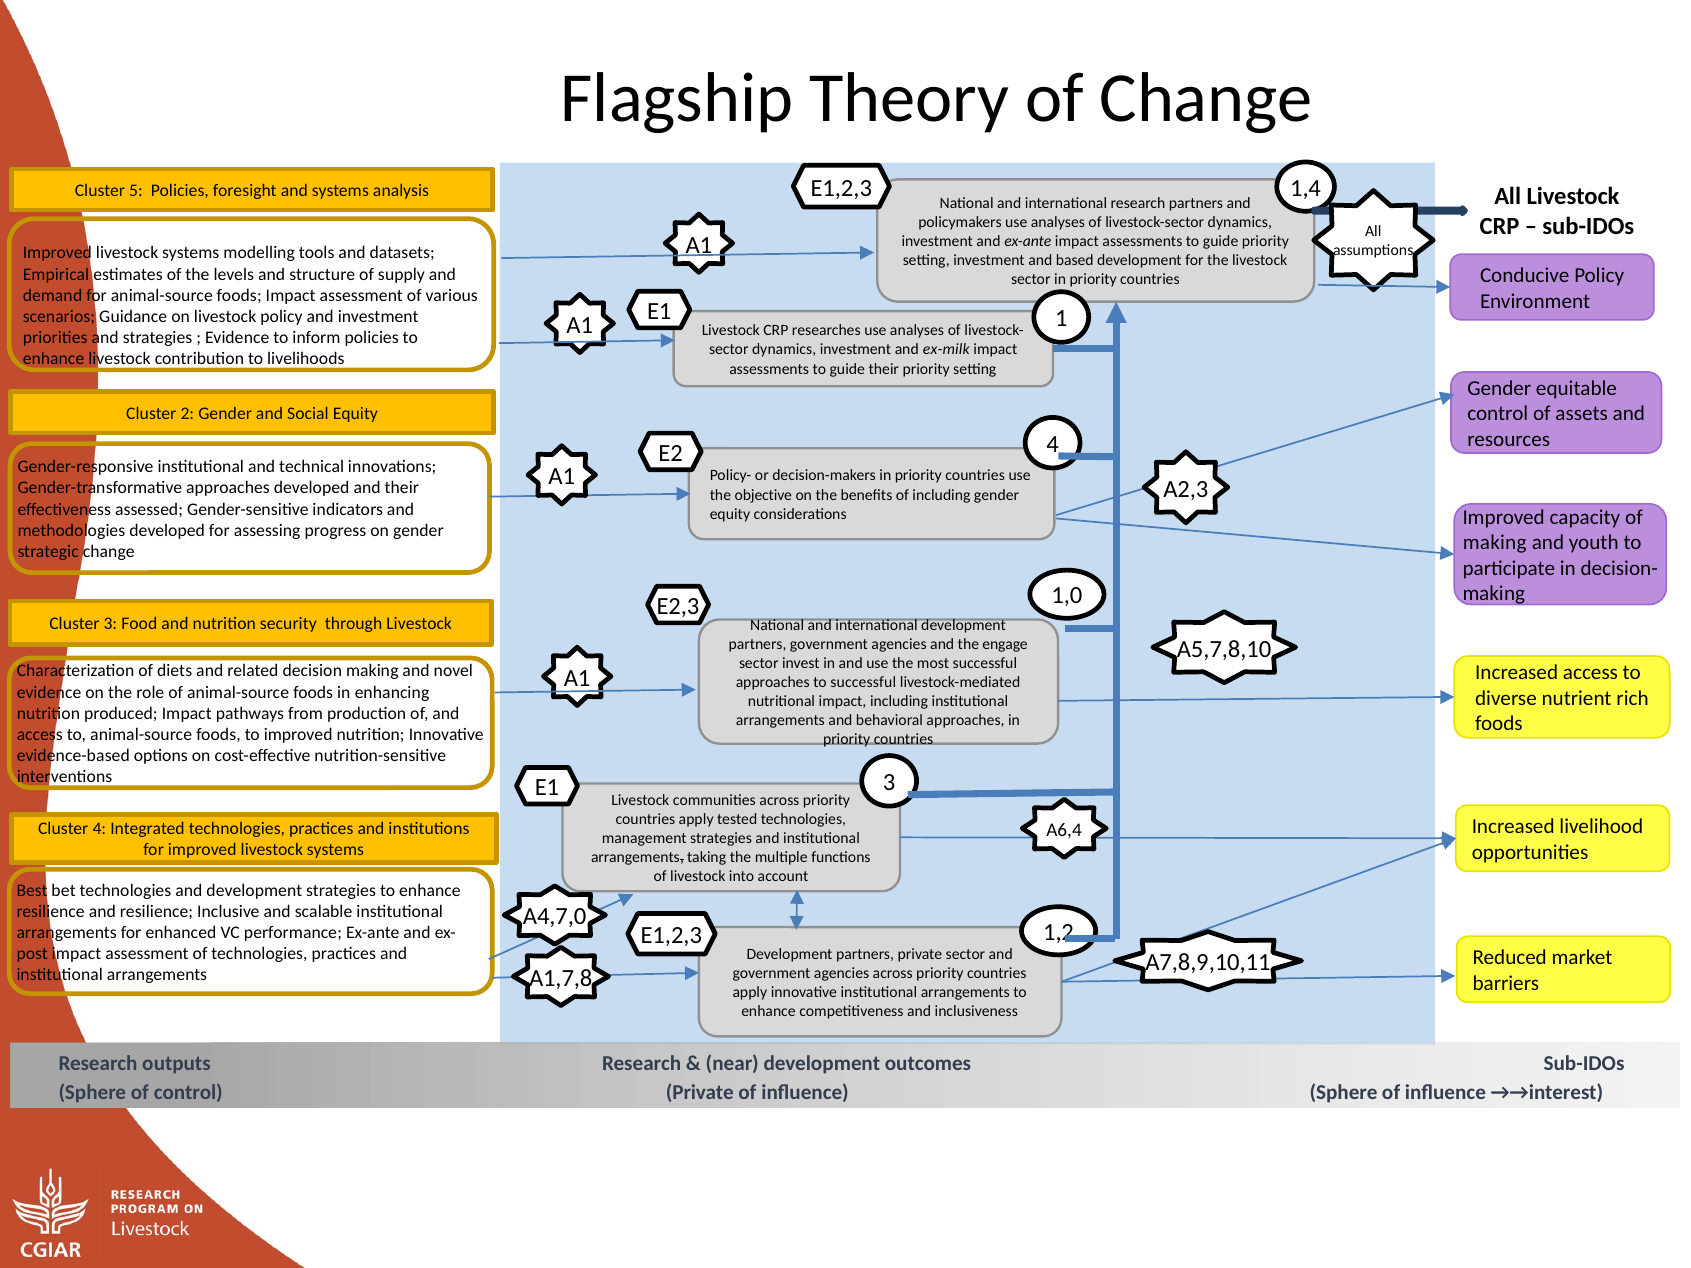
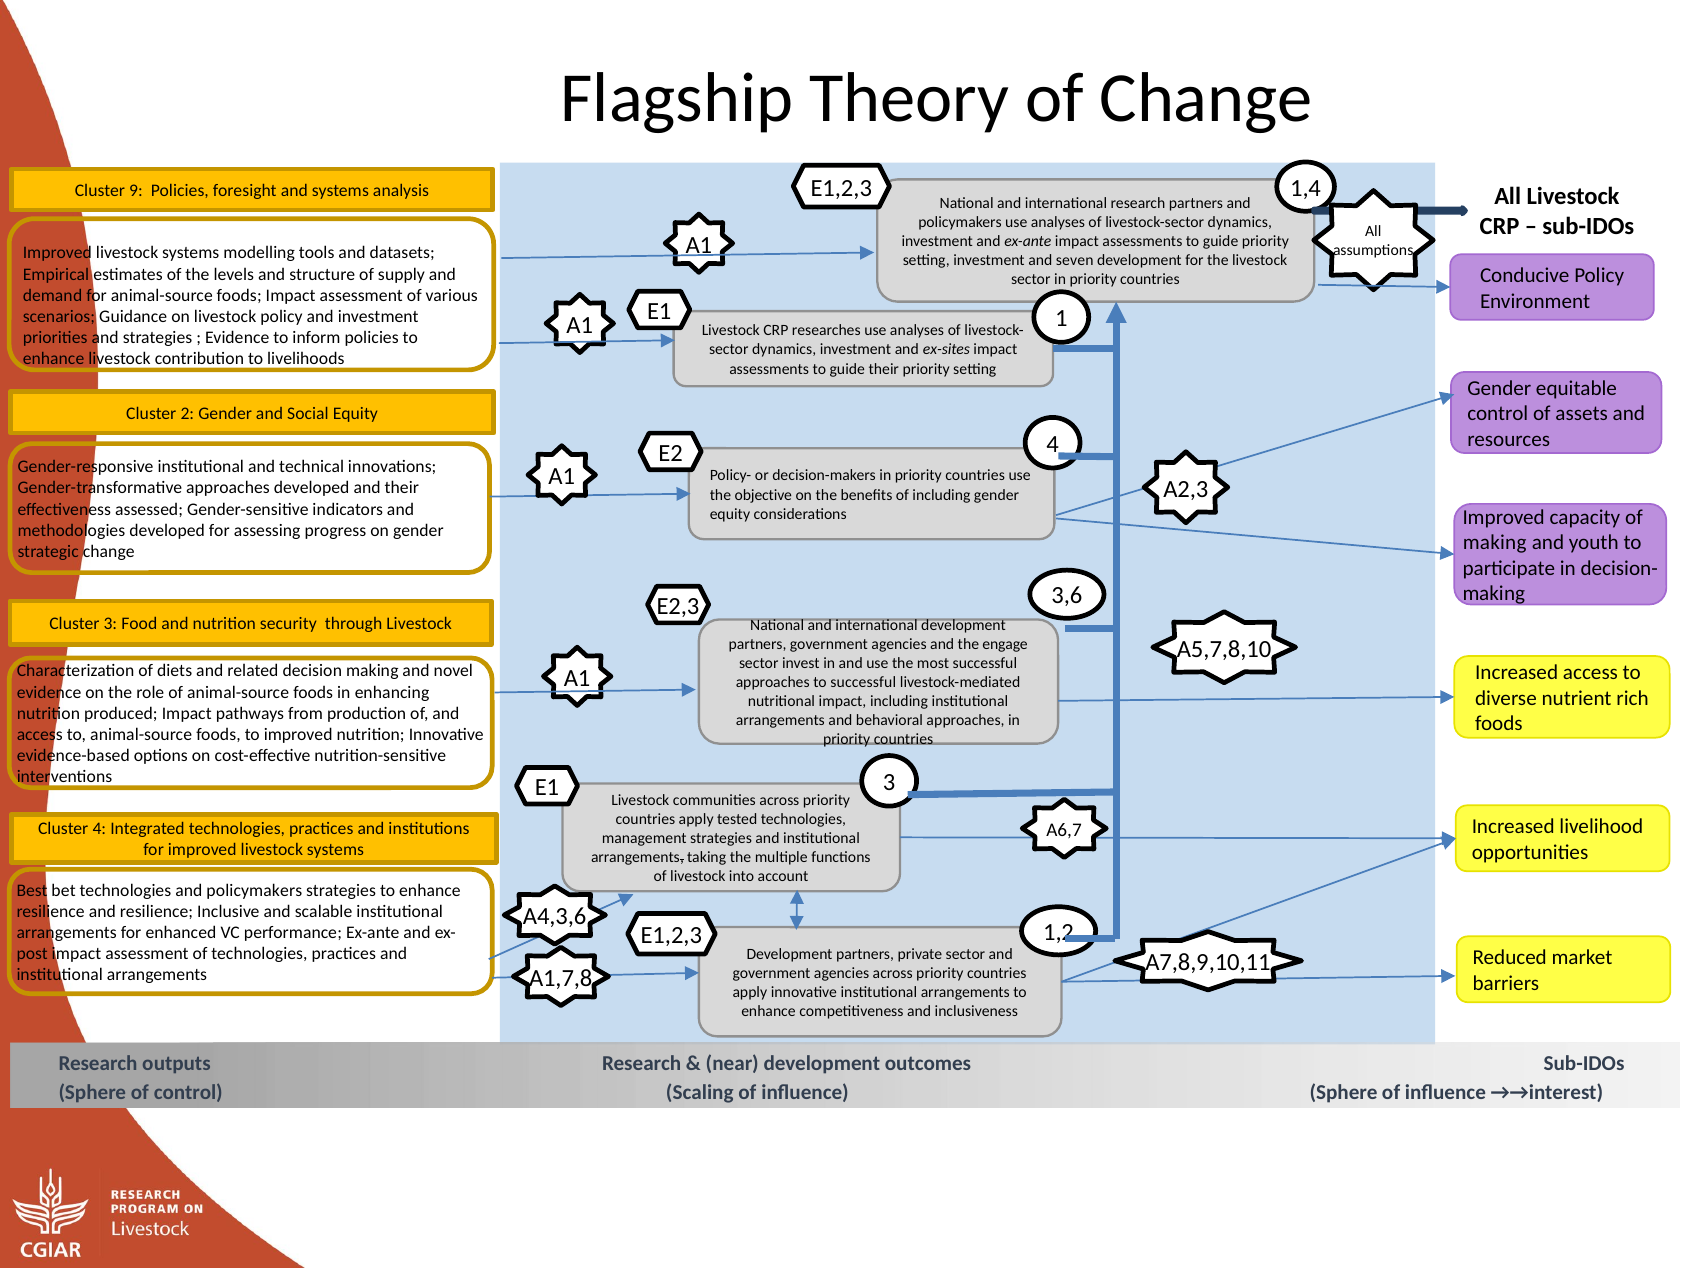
5: 5 -> 9 (136, 191)
based: based -> seven (1075, 261)
ex-milk: ex-milk -> ex-sites (946, 350)
1,0: 1,0 -> 3,6 (1067, 596)
A6,4: A6,4 -> A6,7 (1064, 830)
technologies and development: development -> policymakers (254, 891)
A4,7,0: A4,7,0 -> A4,3,6 (555, 917)
control Private: Private -> Scaling (700, 1093)
